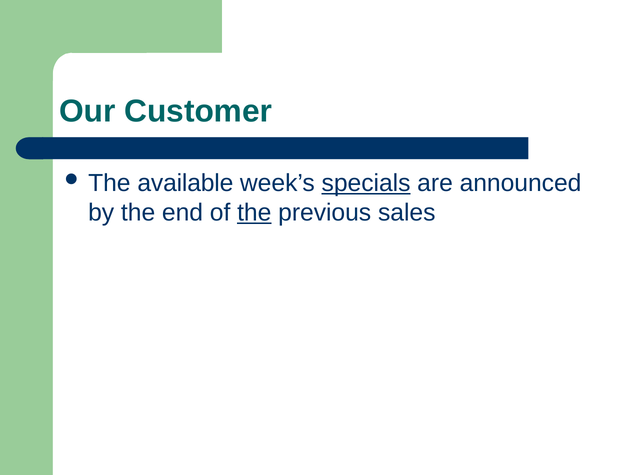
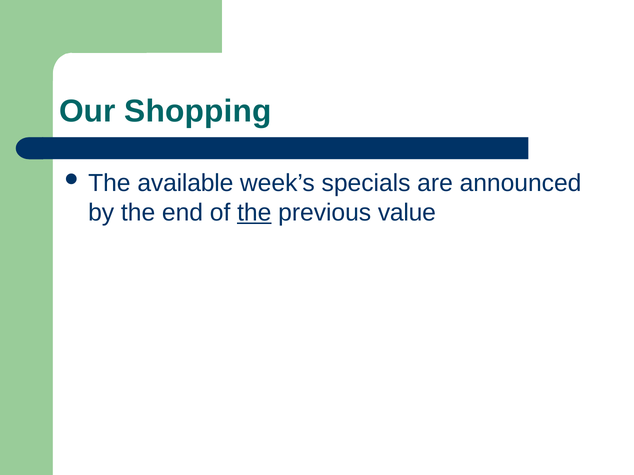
Customer: Customer -> Shopping (198, 112)
specials underline: present -> none (366, 183)
sales: sales -> value (407, 213)
